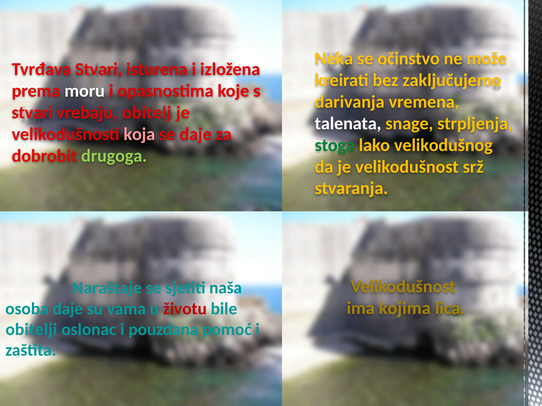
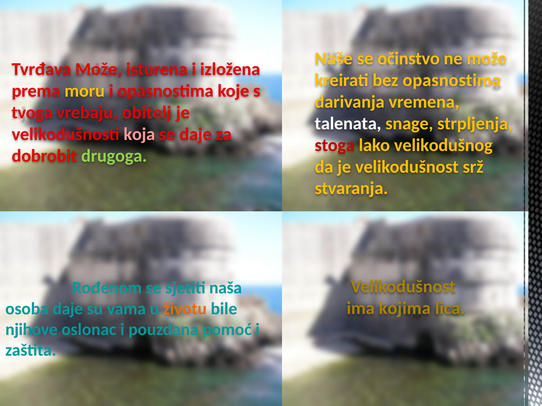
Neka: Neka -> Naše (334, 59)
Tvrđava Stvari: Stvari -> Može (99, 69)
bez zaključujemo: zaključujemo -> opasnostima (452, 80)
moru colour: white -> yellow (85, 91)
stvari: stvari -> tvoga (32, 113)
stoga colour: green -> red (335, 145)
Naraštaje: Naraštaje -> Rođenom (107, 288)
životu colour: red -> orange (185, 309)
obitelji: obitelji -> njihove (31, 330)
